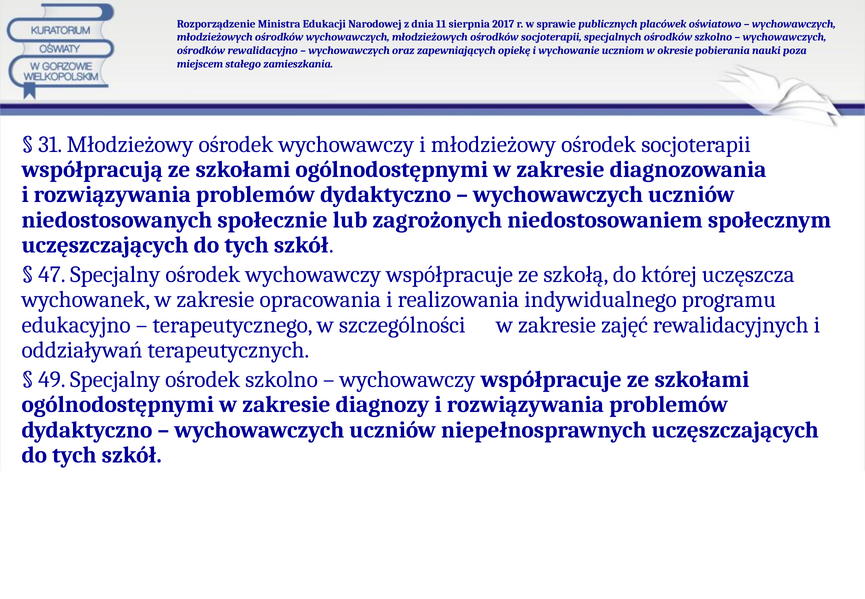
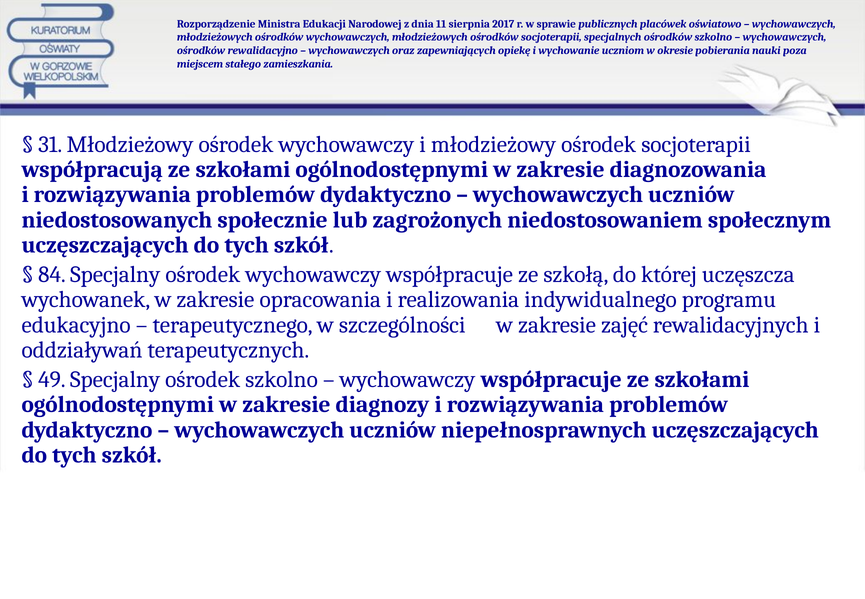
47: 47 -> 84 (52, 274)
